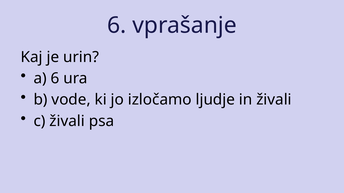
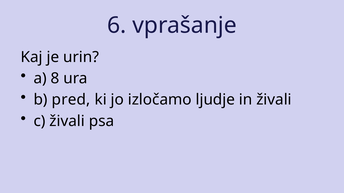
a 6: 6 -> 8 (55, 79)
vode: vode -> pred (71, 100)
